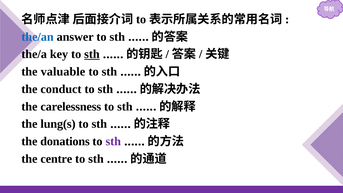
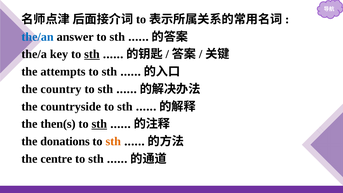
valuable: valuable -> attempts (63, 72)
conduct: conduct -> country (61, 89)
carelessness: carelessness -> countryside (71, 106)
lung(s: lung(s -> then(s (58, 124)
sth underline: none -> present (99, 124)
sth colour: purple -> orange (113, 141)
